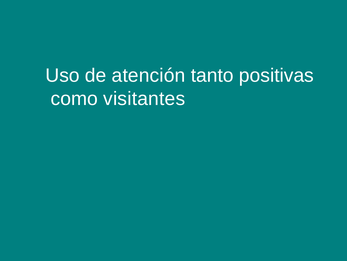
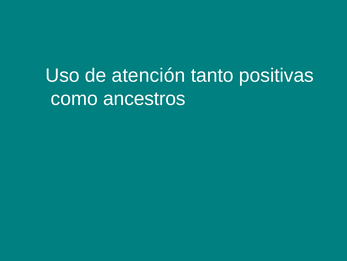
visitantes: visitantes -> ancestros (144, 98)
